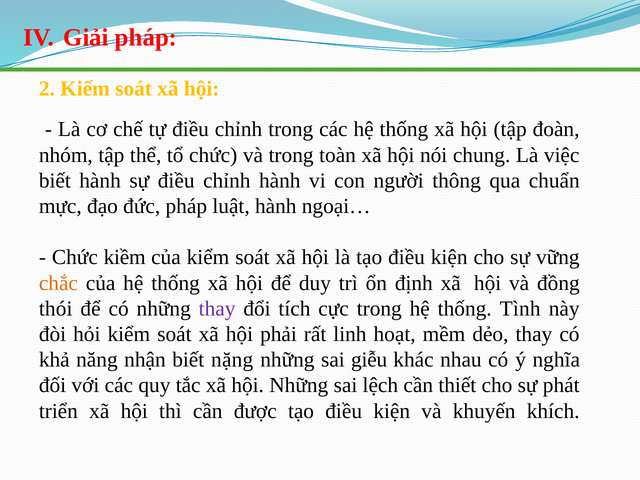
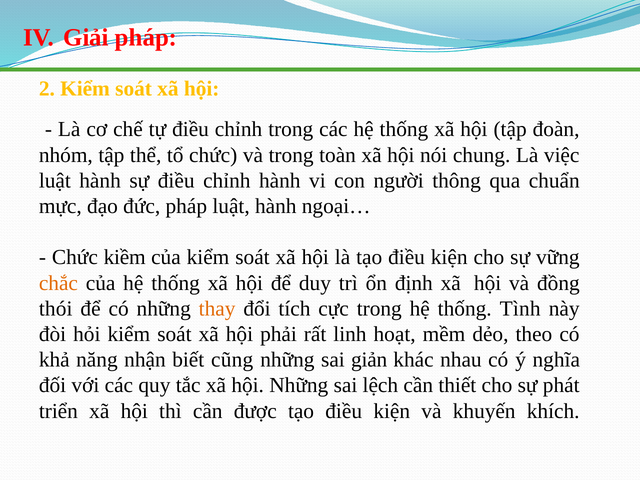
biết: biết -> luật (55, 181)
thay colour: purple -> orange (217, 309)
dẻo thay: thay -> theo (534, 334)
nặng: nặng -> cũng (232, 360)
giễu: giễu -> giản (369, 360)
